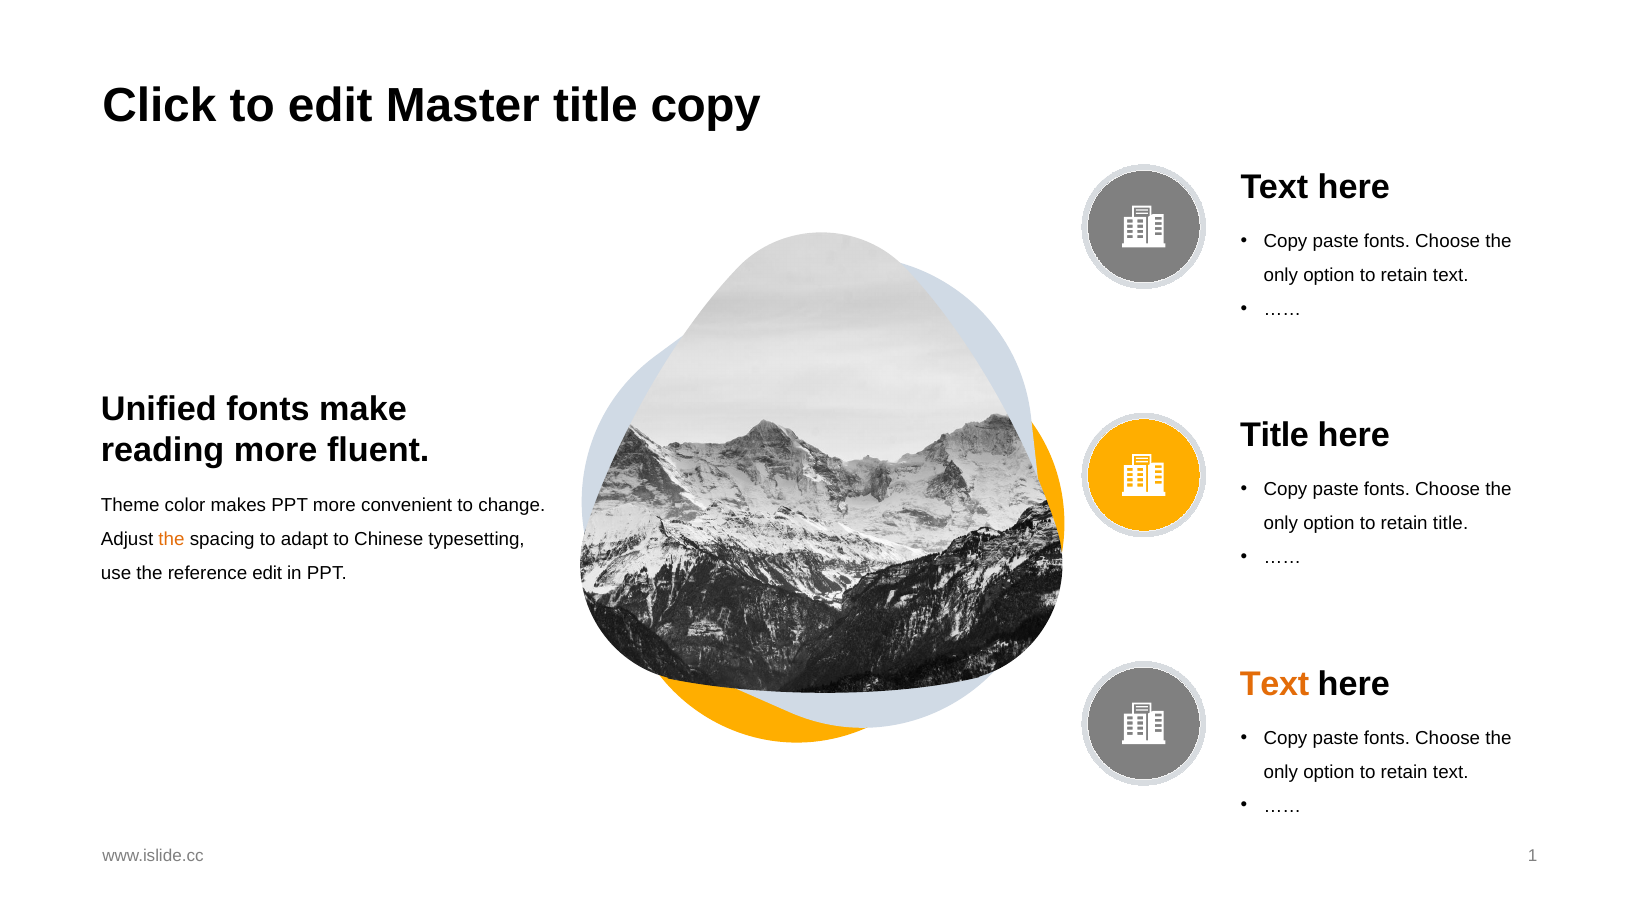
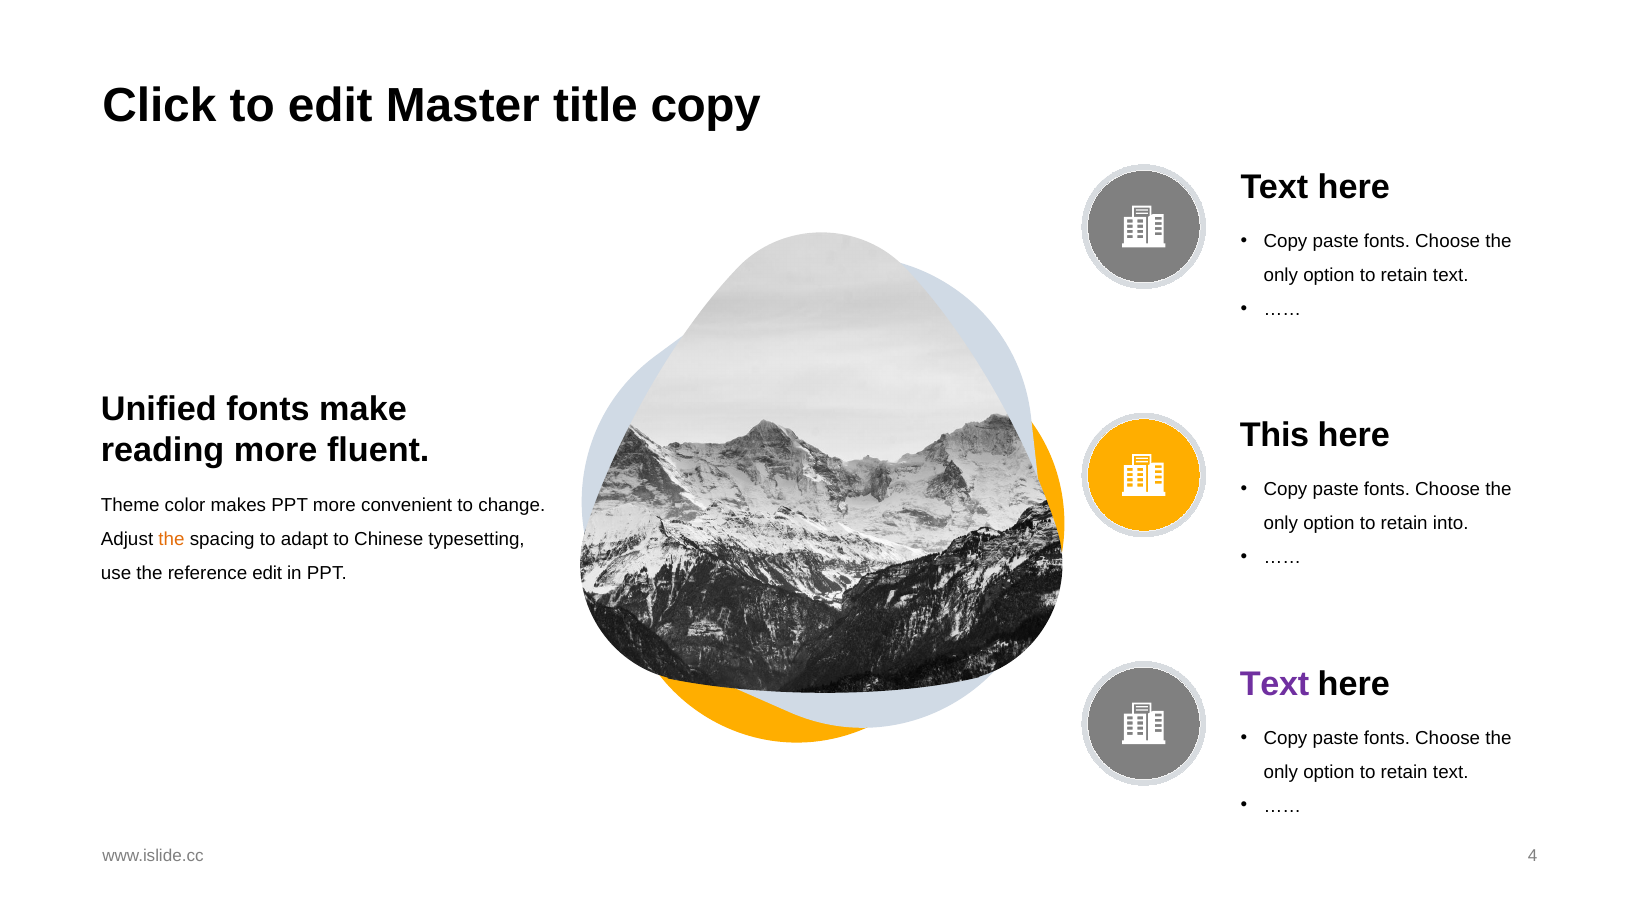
Title: Title -> This (1275, 436)
retain title: title -> into (1451, 524)
Text colour: orange -> purple (1275, 684)
1: 1 -> 4 (1533, 856)
